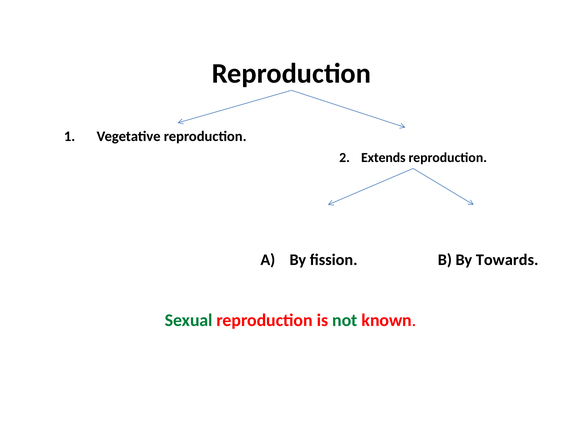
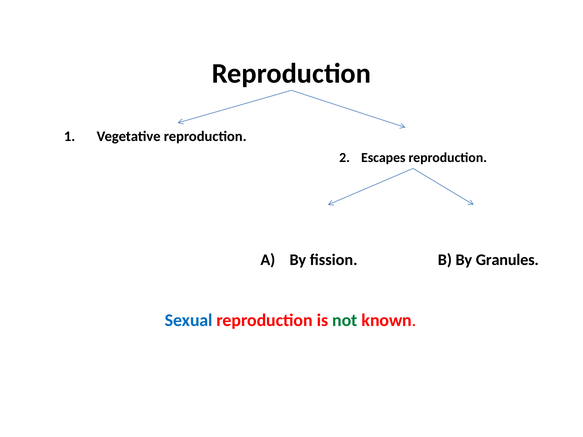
Extends: Extends -> Escapes (383, 158)
Towards: Towards -> Granules (507, 260)
Sexual colour: green -> blue (189, 320)
